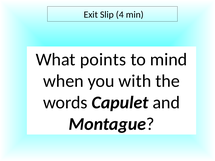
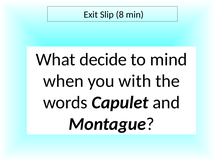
4: 4 -> 8 (120, 15)
points: points -> decide (103, 60)
